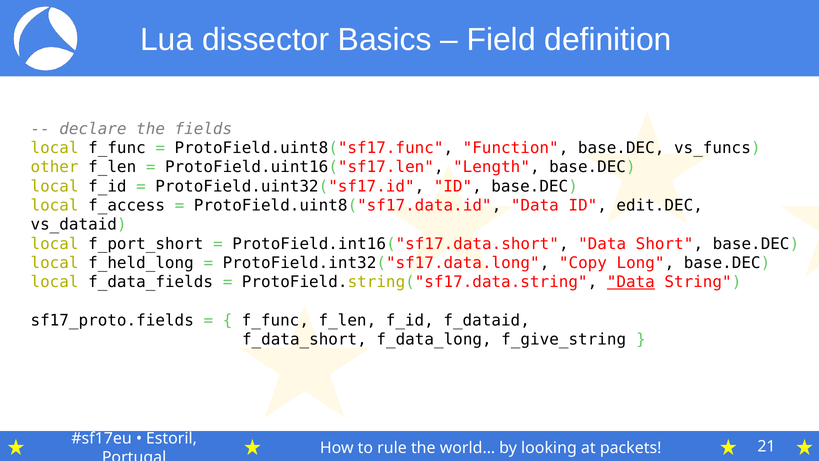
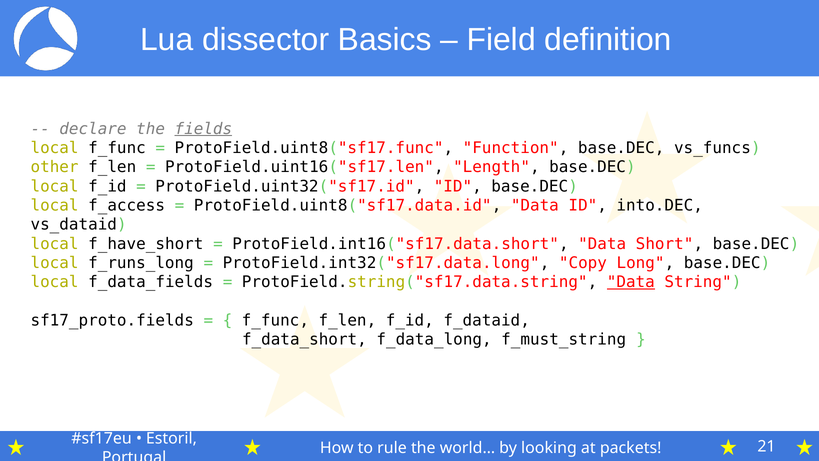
fields underline: none -> present (203, 129)
edit.DEC: edit.DEC -> into.DEC (660, 205)
f_port_short: f_port_short -> f_have_short (146, 244)
f_held_long: f_held_long -> f_runs_long (141, 263)
f_give_string: f_give_string -> f_must_string (564, 339)
